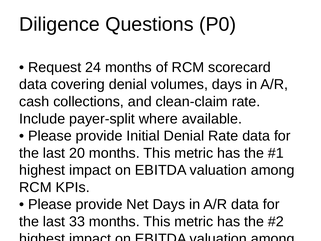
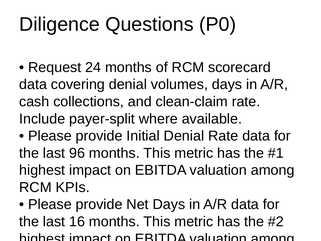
20: 20 -> 96 (77, 153)
33: 33 -> 16 (77, 221)
